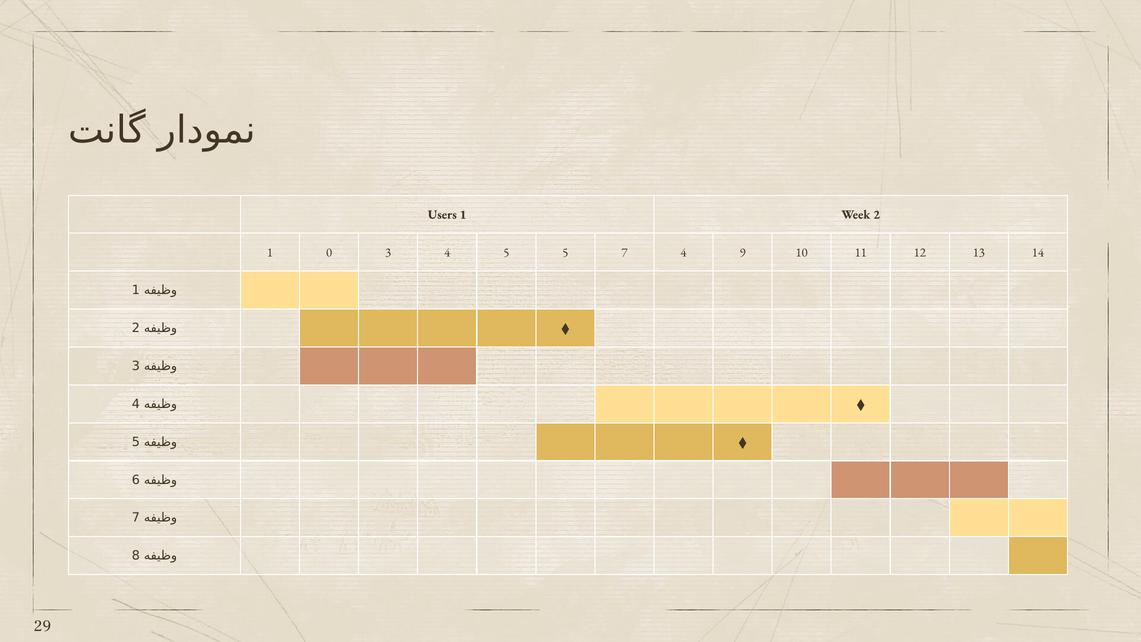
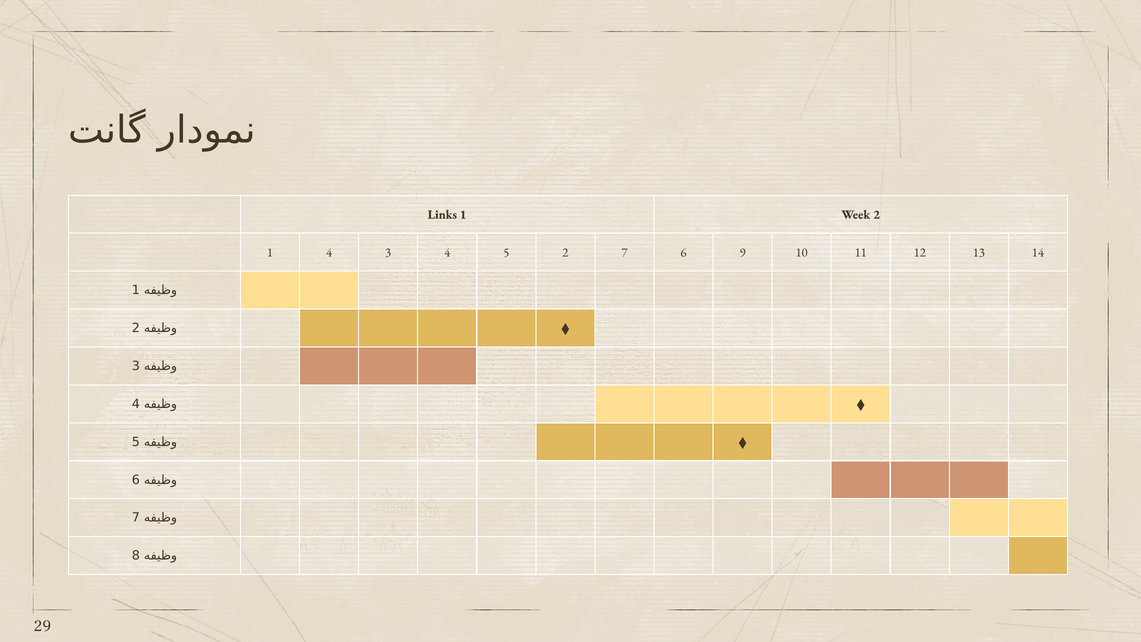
Users: Users -> Links (442, 214)
1 0: 0 -> 4 (329, 252)
5 5: 5 -> 2 (565, 252)
7 4: 4 -> 6 (684, 252)
